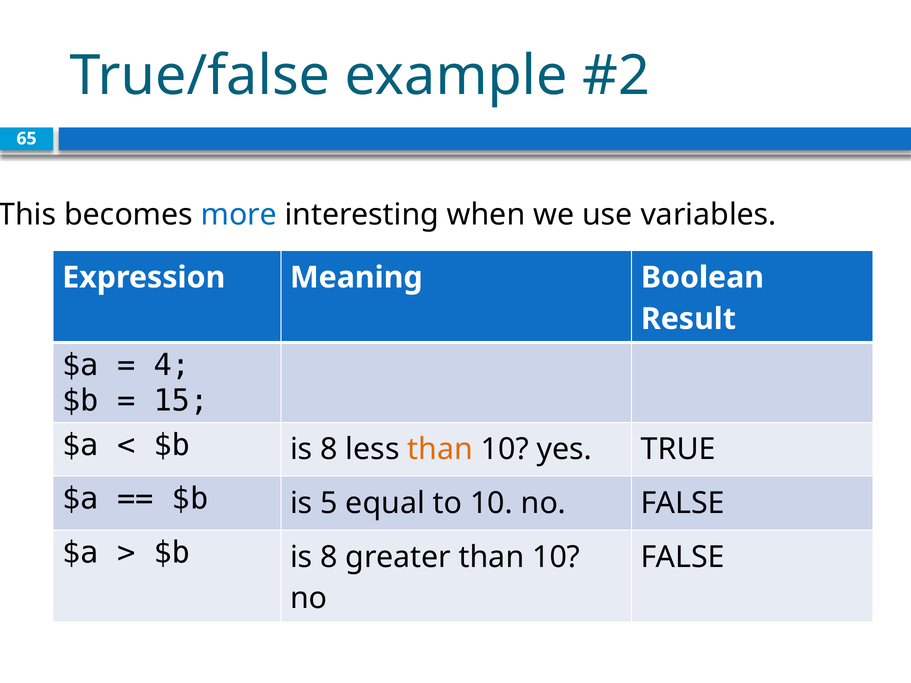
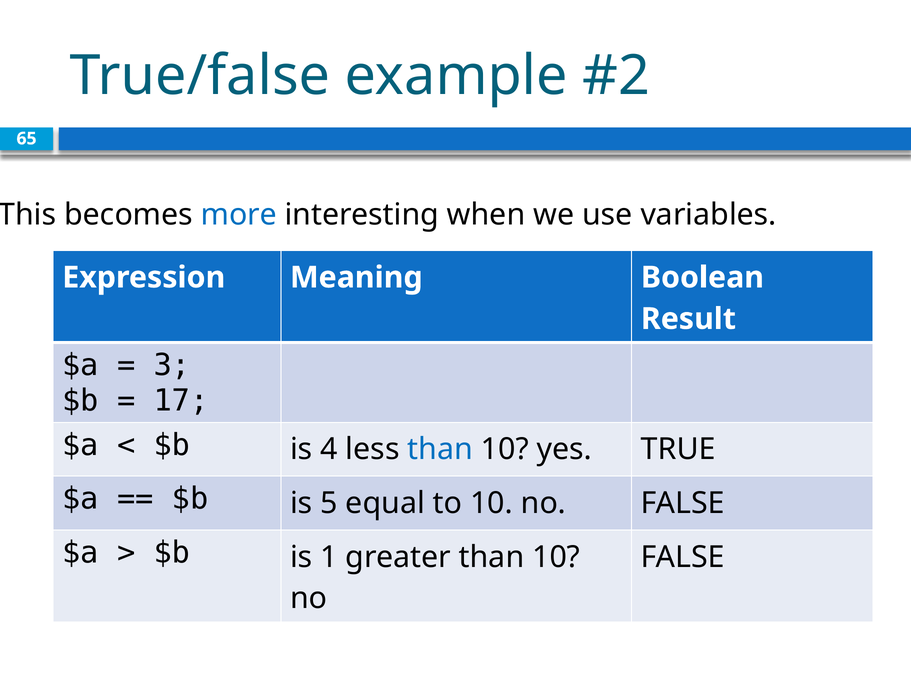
4: 4 -> 3 (172, 365)
15: 15 -> 17 (181, 401)
8: 8 -> 4 (329, 449)
than colour: orange -> blue (440, 449)
8: 8 -> 1 (329, 557)
